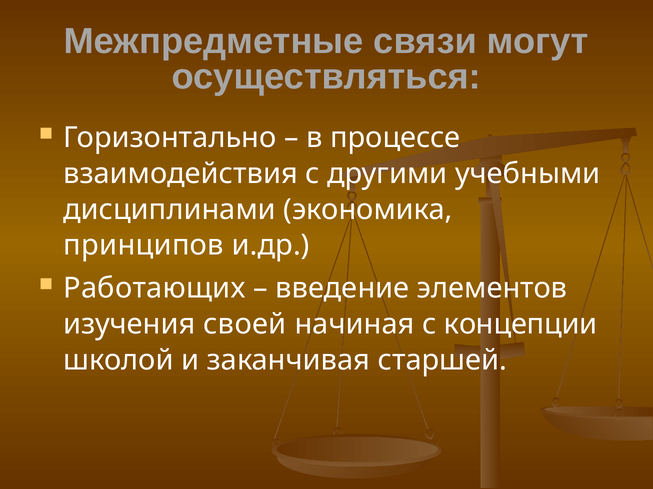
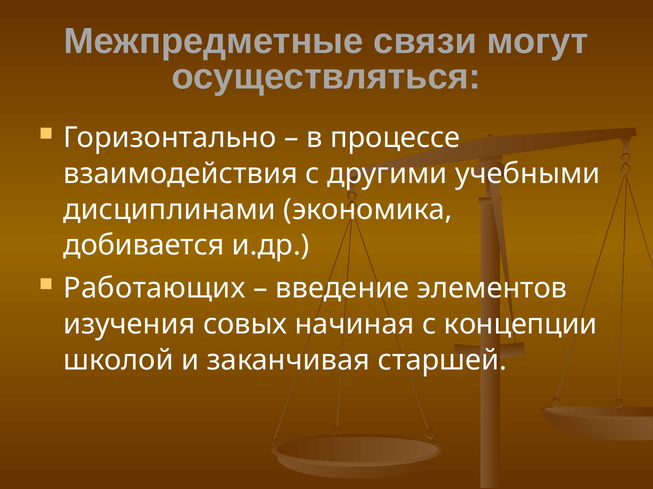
принципов: принципов -> добивается (144, 246)
своей: своей -> совых (245, 325)
